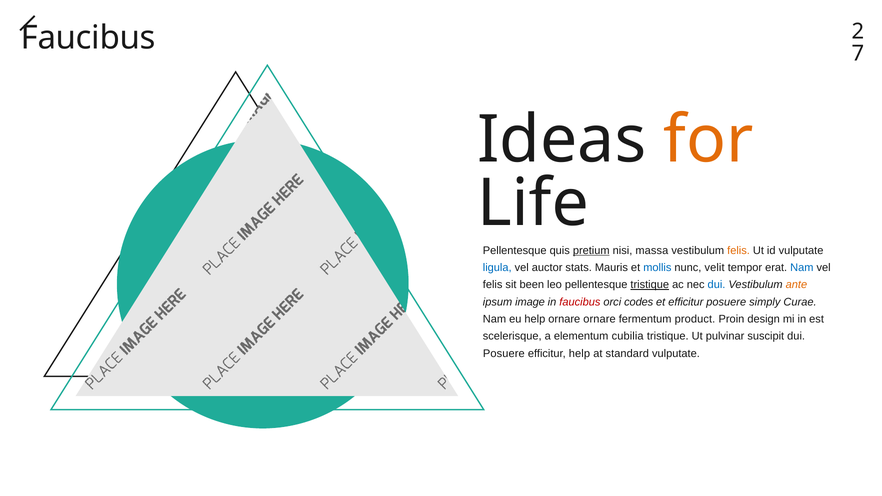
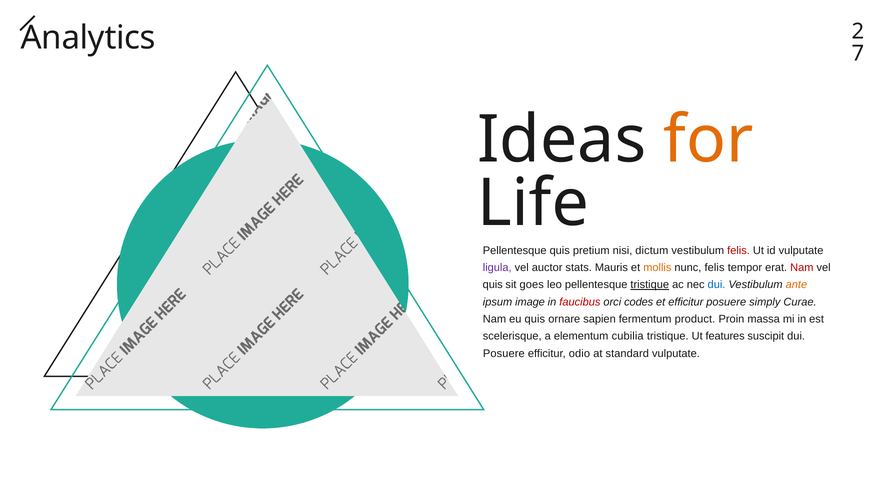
Faucibus: Faucibus -> Analytics (88, 38)
pretium underline: present -> none (591, 250)
massa: massa -> dictum (652, 250)
felis colour: orange -> red (739, 250)
ligula colour: blue -> purple (497, 268)
mollis colour: blue -> orange (657, 268)
nunc velit: velit -> felis (715, 268)
Nam colour: blue -> red (802, 268)
felis: felis -> quis (493, 285)
been: been -> goes (532, 285)
eu help: help -> quis (535, 319)
ornare ornare: ornare -> sapien (600, 319)
design: design -> massa (764, 319)
pulvinar: pulvinar -> features (725, 336)
efficitur help: help -> odio (579, 354)
